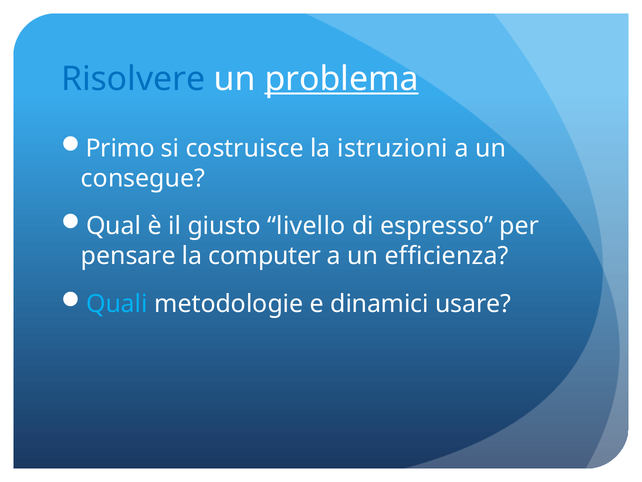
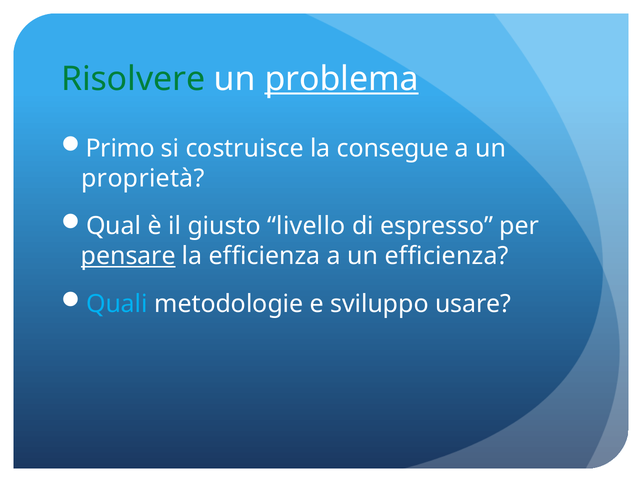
Risolvere colour: blue -> green (133, 79)
istruzioni: istruzioni -> consegue (393, 148)
consegue: consegue -> proprietà (143, 178)
pensare underline: none -> present (128, 256)
la computer: computer -> efficienza (265, 256)
dinamici: dinamici -> sviluppo (379, 304)
